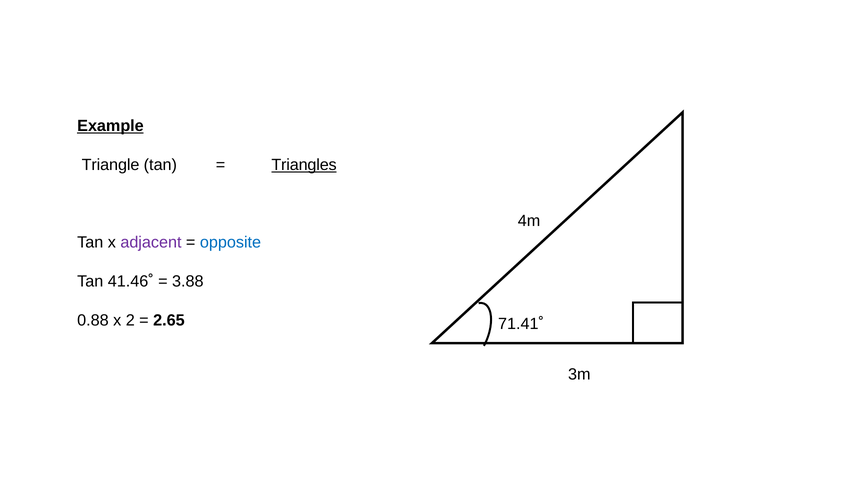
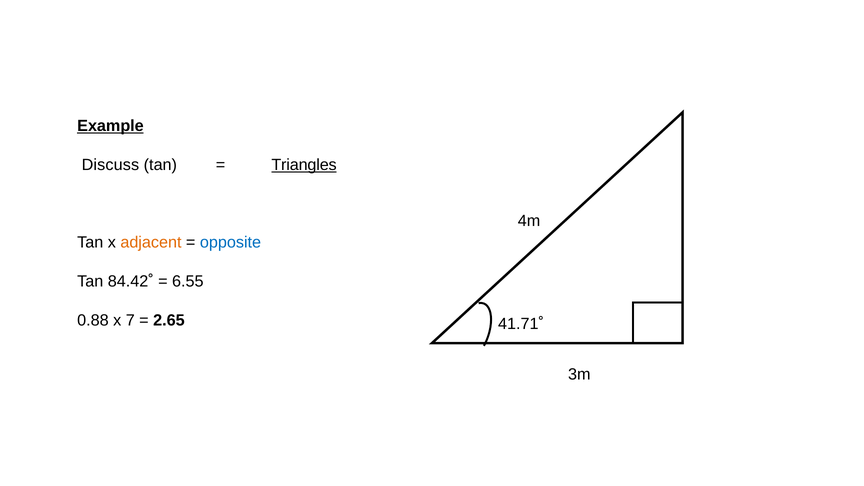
Triangle: Triangle -> Discuss (110, 165)
adjacent colour: purple -> orange (151, 243)
41.46˚: 41.46˚ -> 84.42˚ (131, 281)
3.88: 3.88 -> 6.55 (188, 281)
2: 2 -> 7 (130, 320)
71.41˚: 71.41˚ -> 41.71˚ (521, 324)
